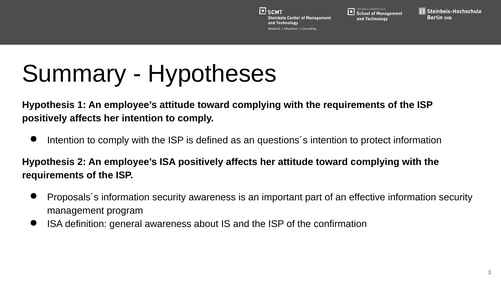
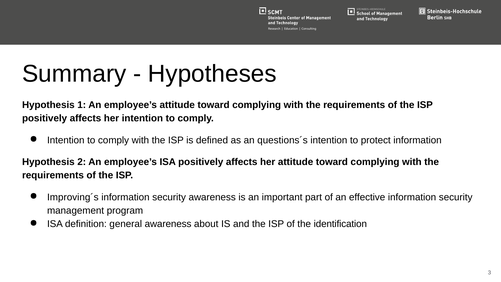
Proposals´s: Proposals´s -> Improving´s (73, 197)
confirmation: confirmation -> identification (340, 224)
